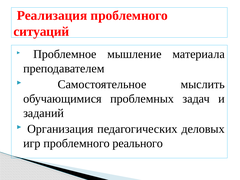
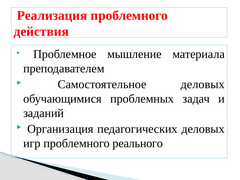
ситуаций: ситуаций -> действия (41, 31)
Самостоятельное мыслить: мыслить -> деловых (203, 84)
